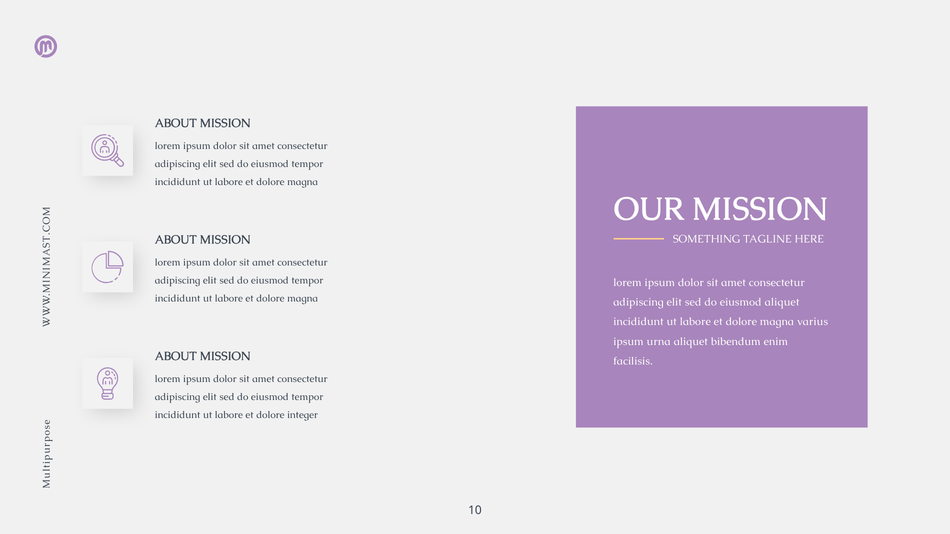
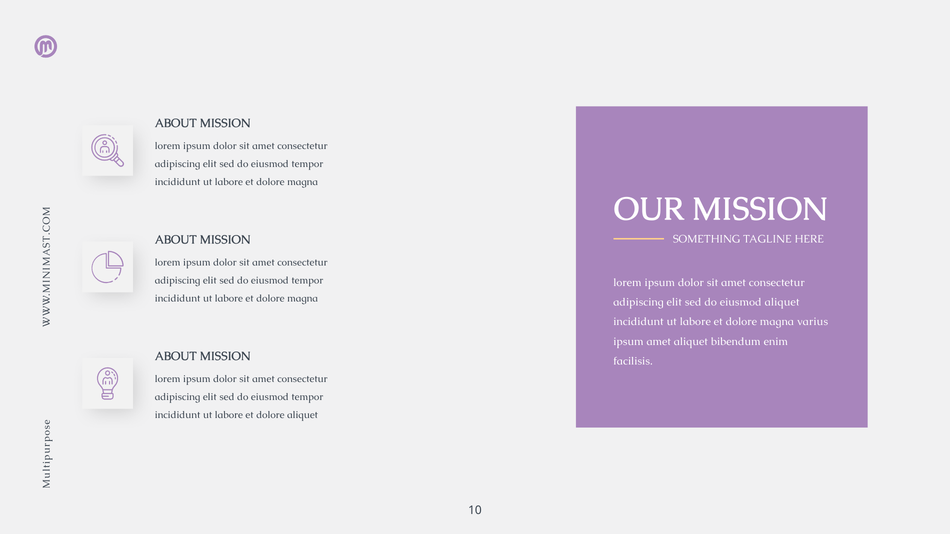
ipsum urna: urna -> amet (659, 342)
dolore integer: integer -> aliquet (303, 415)
